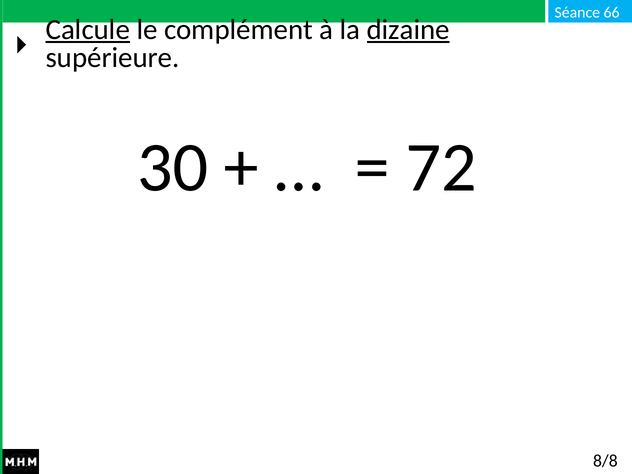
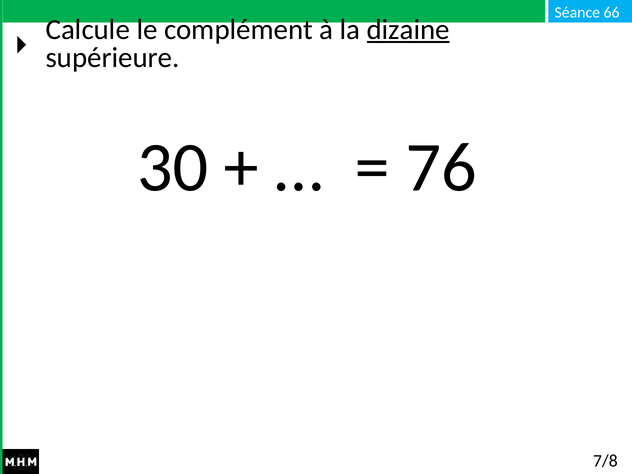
Calcule underline: present -> none (88, 29)
72: 72 -> 76 (441, 168)
8/8: 8/8 -> 7/8 (605, 461)
